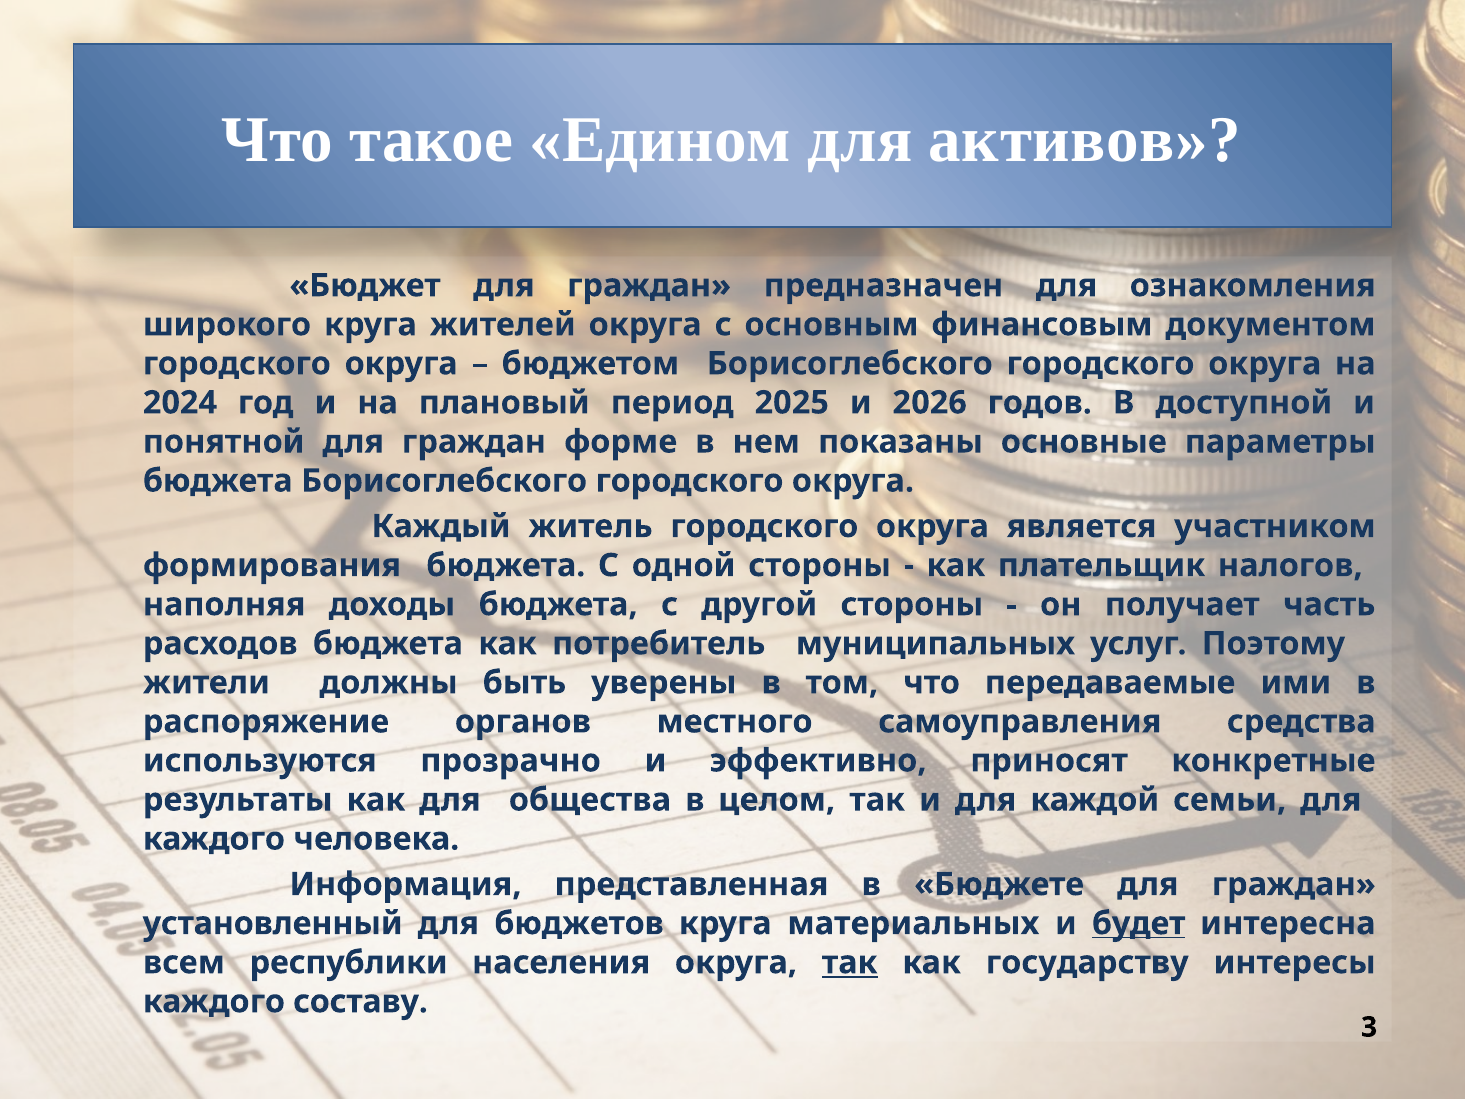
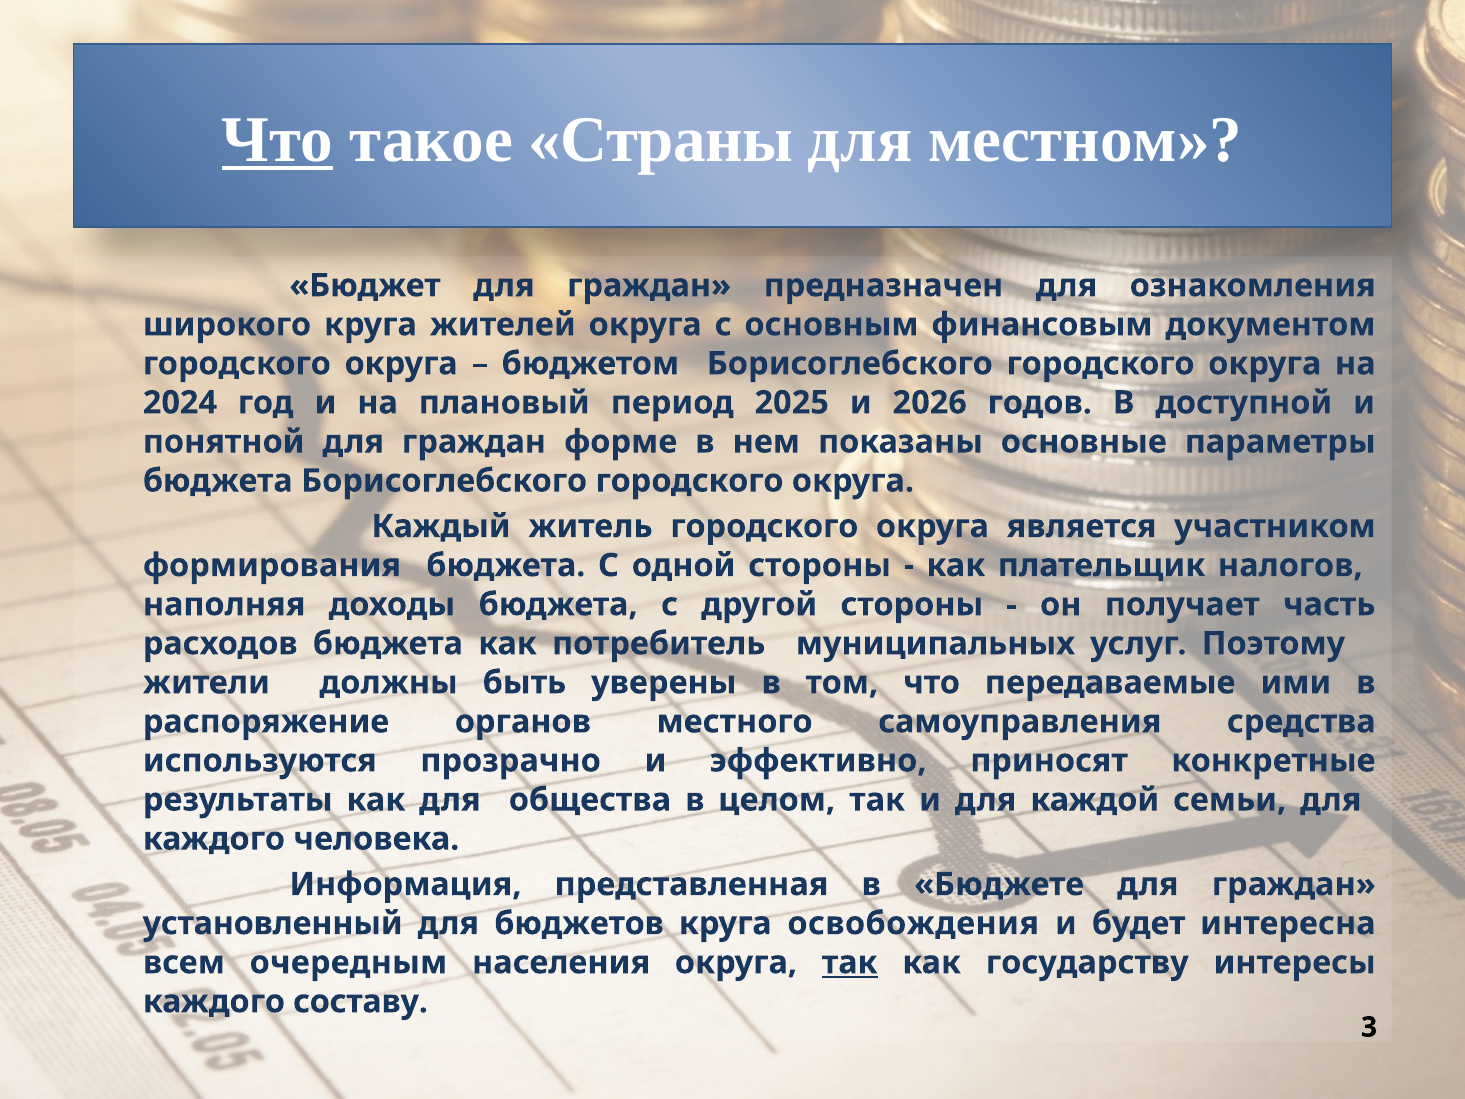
Что underline: none -> present (278, 140)
Едином: Едином -> Страны (661, 140)
активов: активов -> местном (1085, 140)
материальных: материальных -> освобождения (913, 923)
будет underline: present -> none (1139, 923)
республики: республики -> очередным (348, 962)
